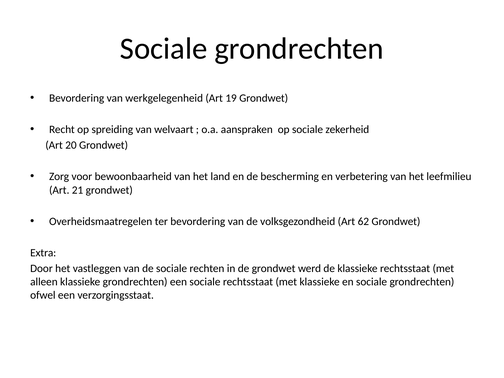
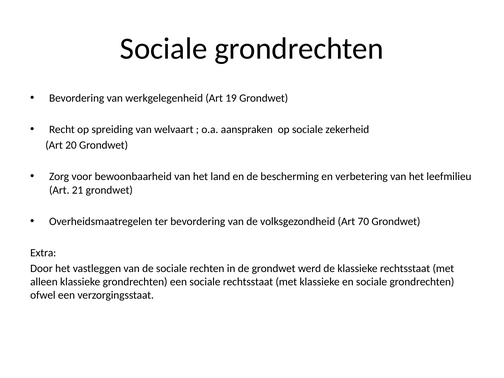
62: 62 -> 70 (363, 221)
